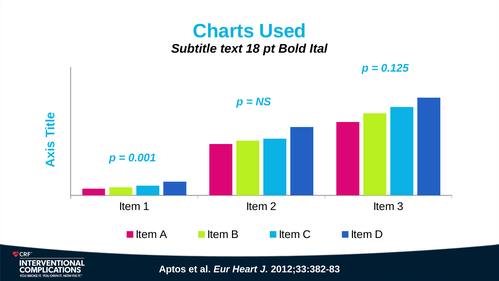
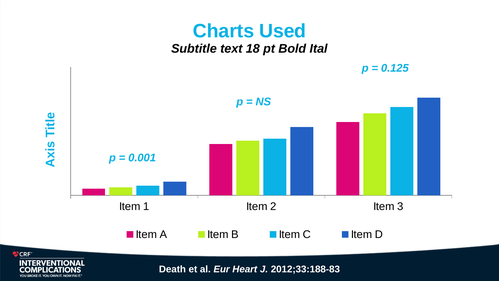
Aptos: Aptos -> Death (172, 269)
2012;33:382-83: 2012;33:382-83 -> 2012;33:188-83 (305, 269)
